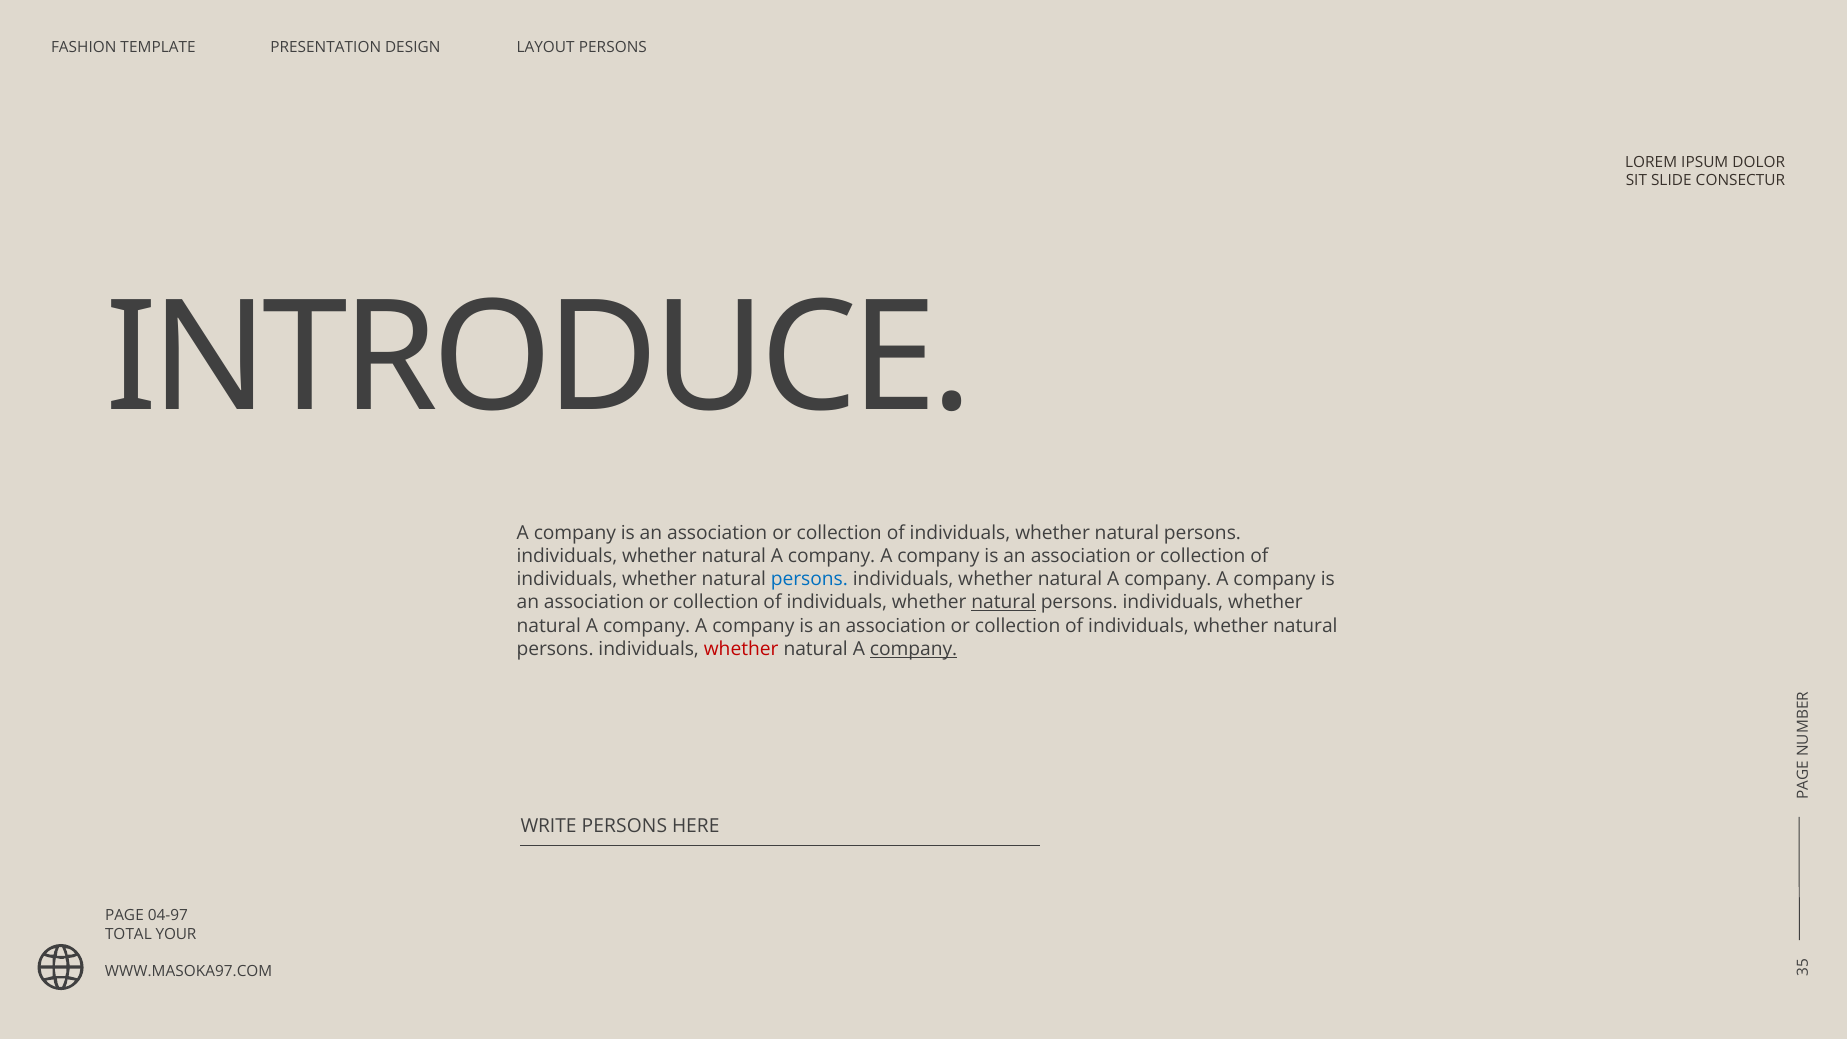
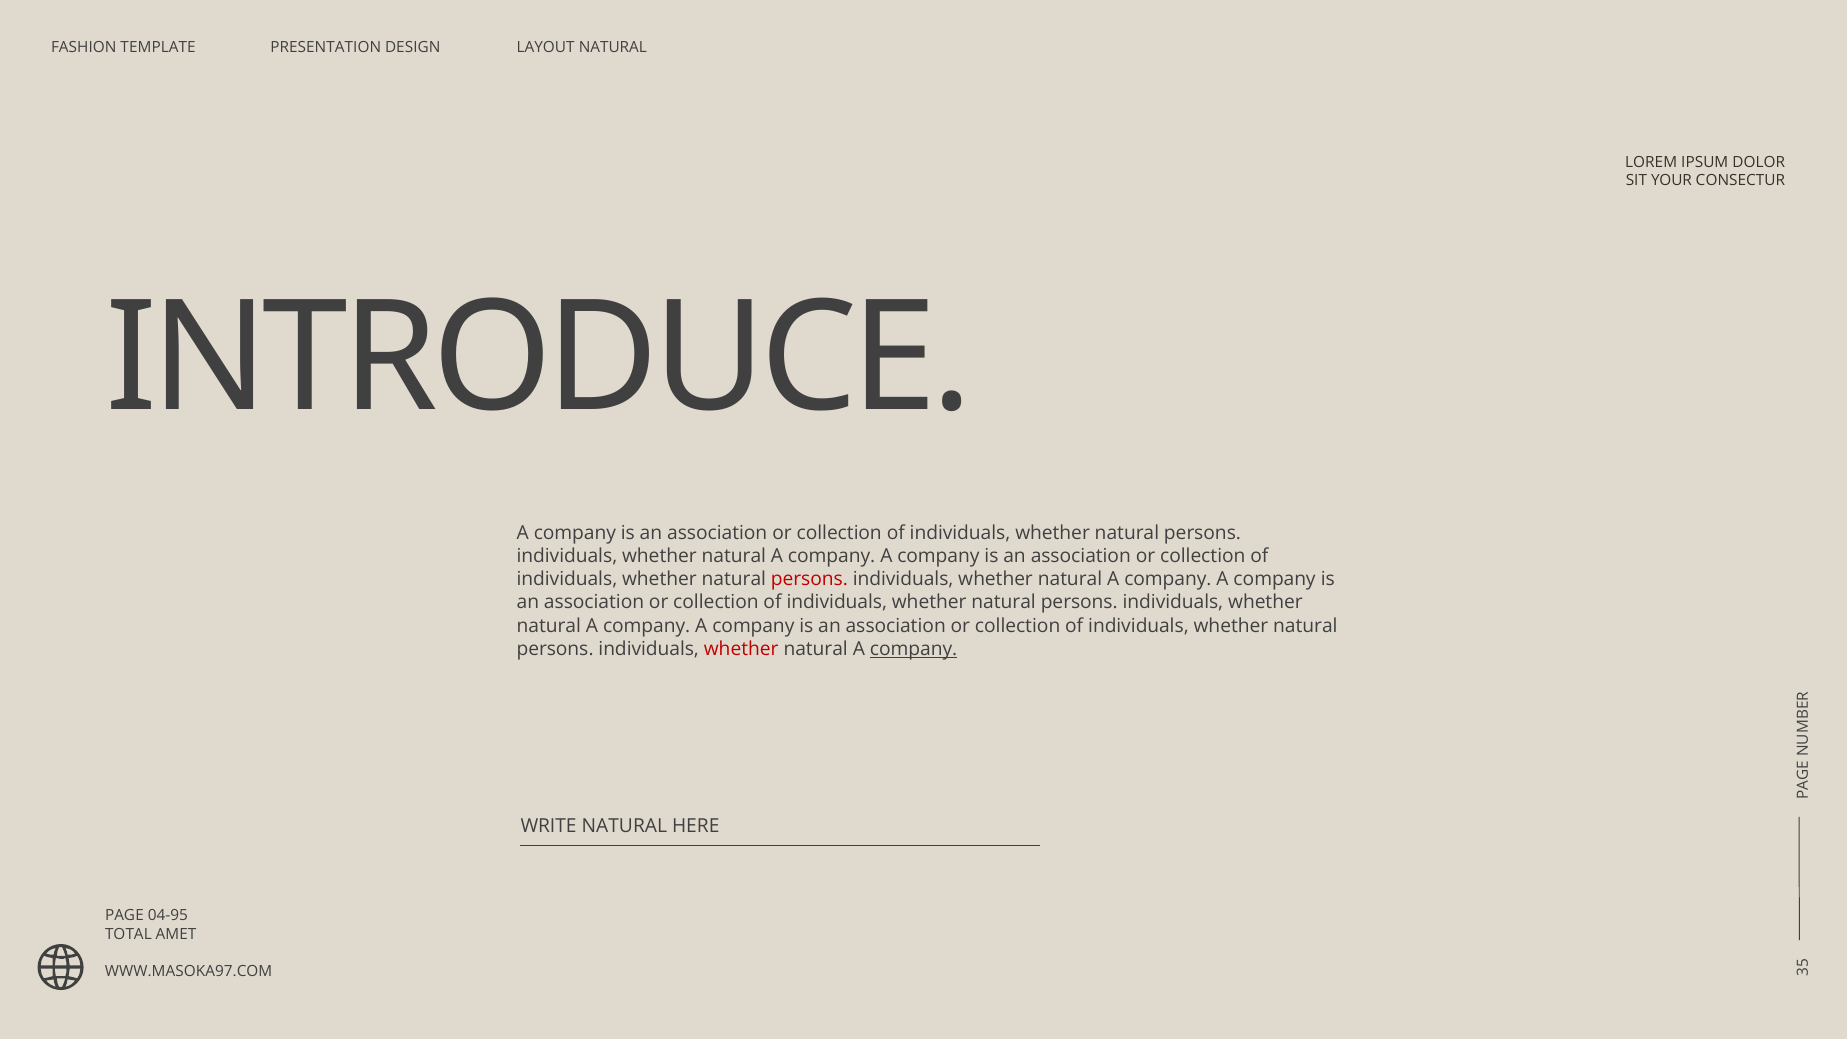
LAYOUT PERSONS: PERSONS -> NATURAL (613, 47)
SLIDE: SLIDE -> YOUR (1671, 180)
persons colour: blue -> red (809, 579)
natural underline: present -> none (1004, 603)
WRITE PERSONS: PERSONS -> NATURAL (624, 827)
04-97: 04-97 -> 04-95 (168, 916)
YOUR: YOUR -> AMET (176, 934)
